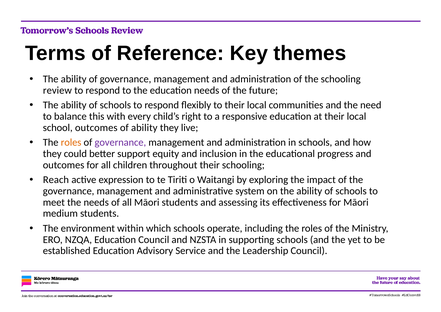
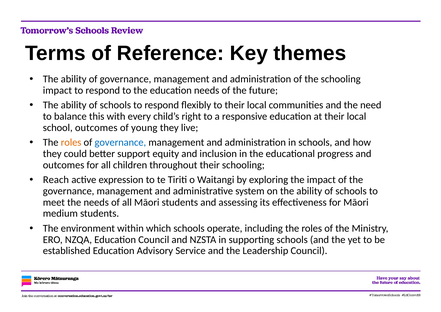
review: review -> impact (57, 90)
of ability: ability -> young (144, 128)
governance colour: purple -> blue (120, 142)
